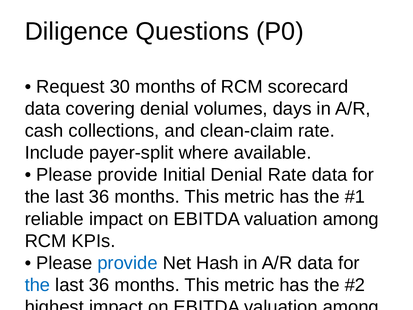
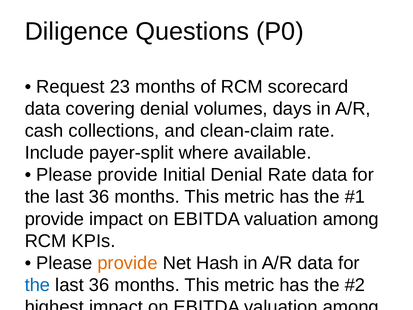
30: 30 -> 23 (120, 87)
reliable: reliable -> provide (54, 219)
provide colour: blue -> orange (128, 263)
